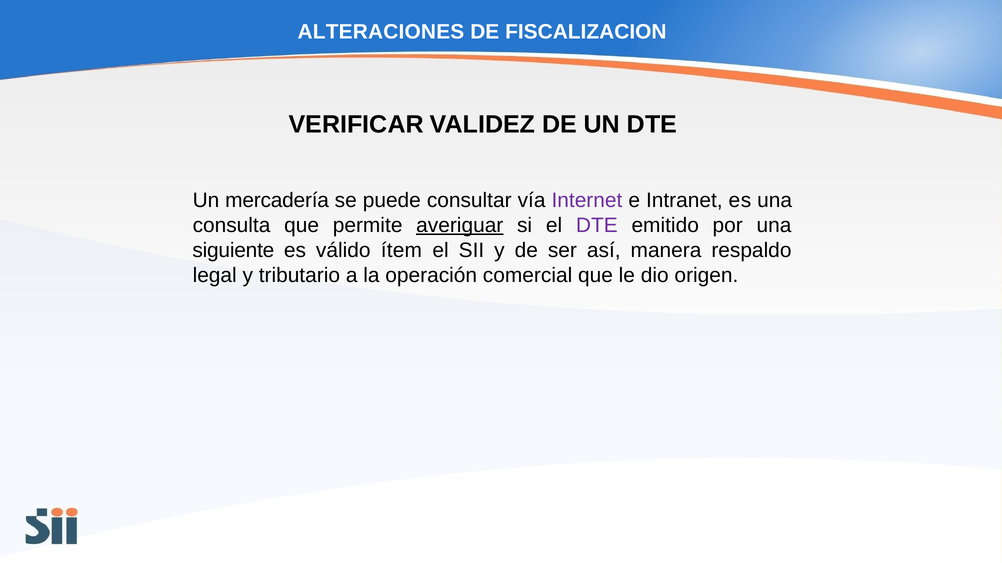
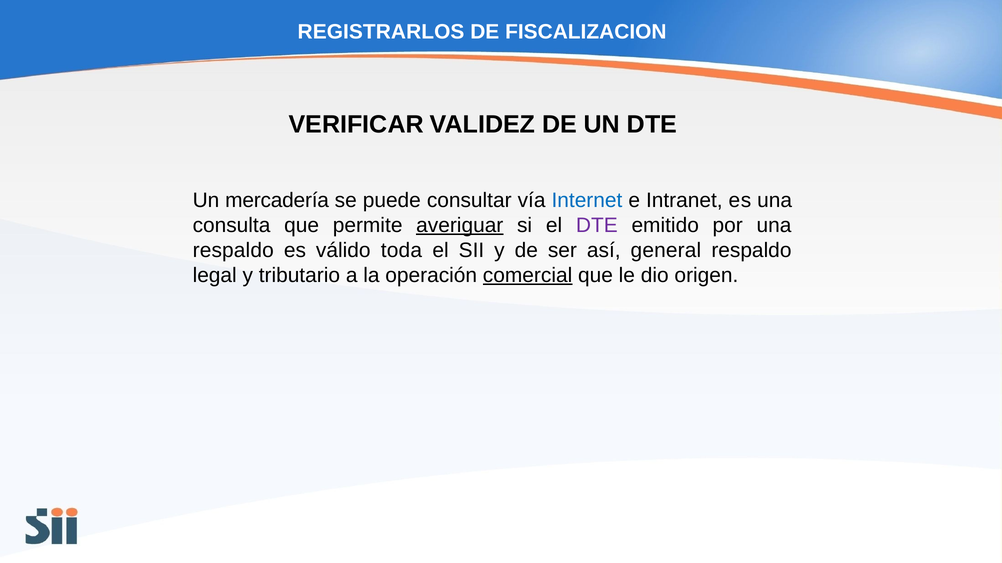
ALTERACIONES: ALTERACIONES -> REGISTRARLOS (381, 32)
Internet colour: purple -> blue (587, 200)
siguiente: siguiente -> respaldo (233, 251)
ítem: ítem -> toda (401, 251)
manera: manera -> general (666, 251)
comercial underline: none -> present (528, 276)
